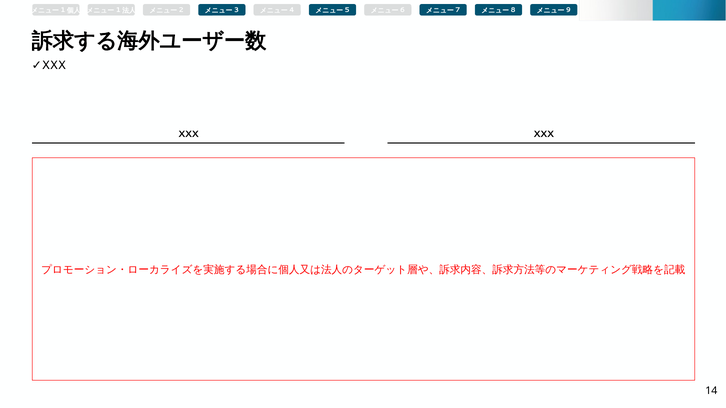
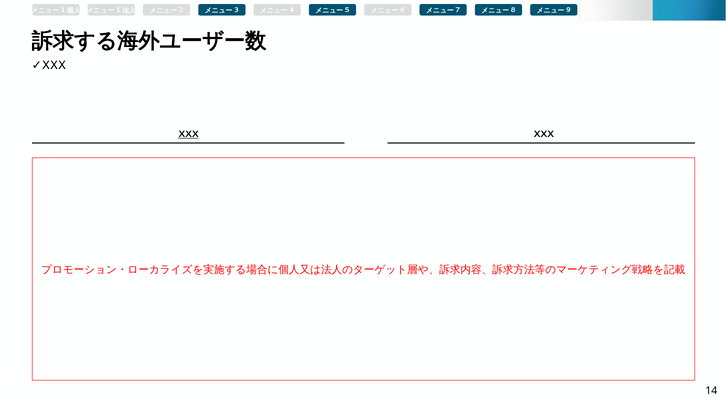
XXX underline: none -> present (188, 135)
